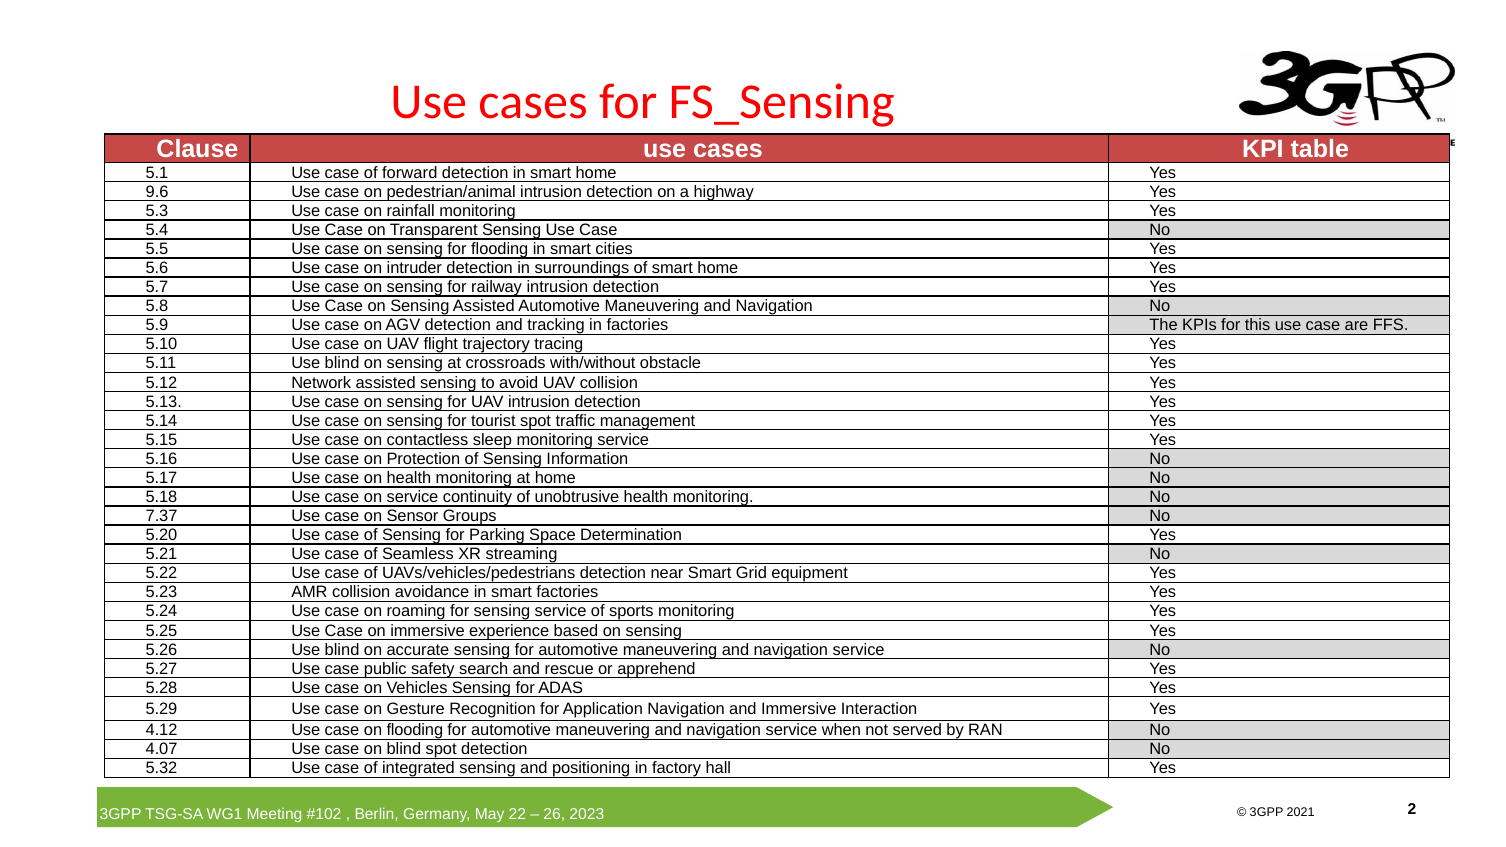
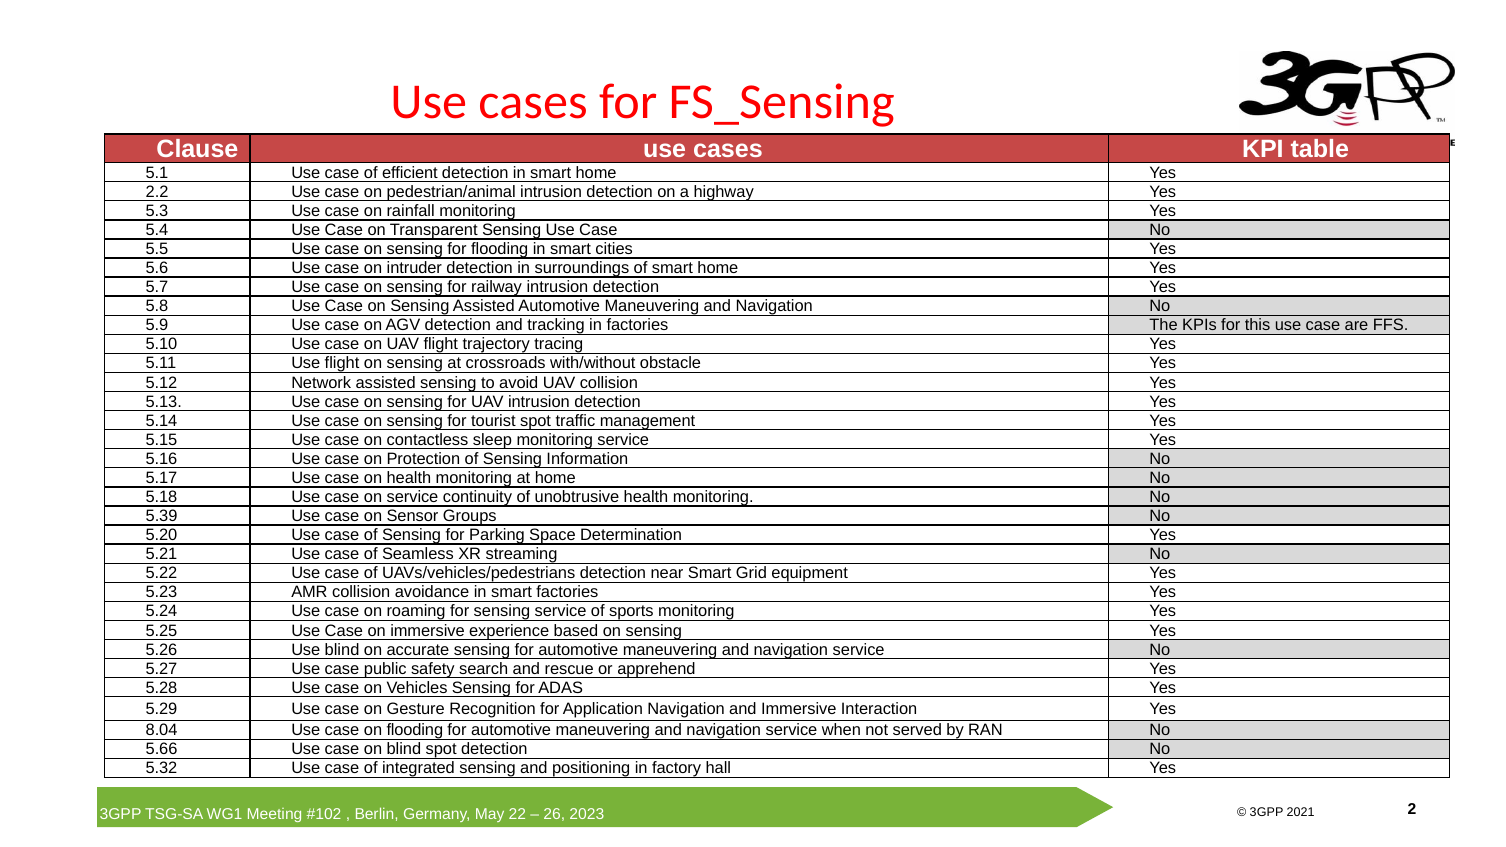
forward: forward -> efficient (410, 173)
9.6: 9.6 -> 2.2 (157, 192)
5.11 Use blind: blind -> flight (342, 364)
7.37: 7.37 -> 5.39 (162, 516)
4.12: 4.12 -> 8.04 (162, 731)
4.07: 4.07 -> 5.66 (162, 750)
